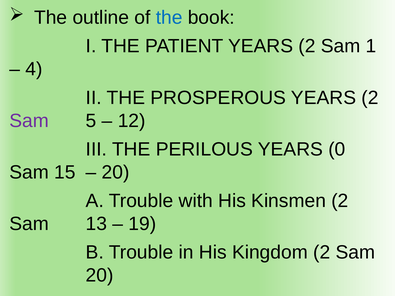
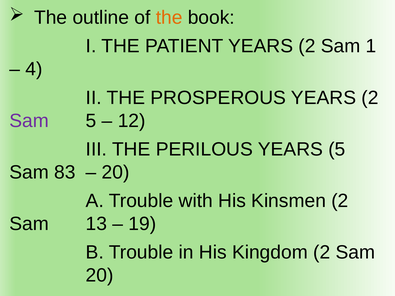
the colour: blue -> orange (169, 18)
YEARS 0: 0 -> 5 (337, 149)
15: 15 -> 83 (65, 172)
